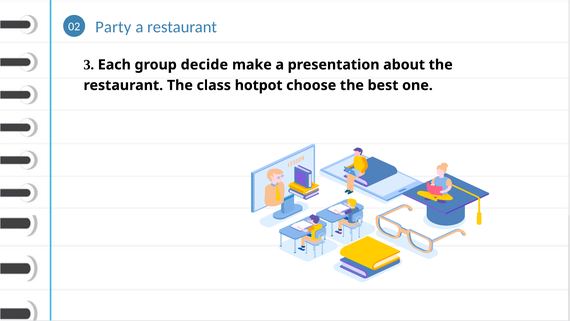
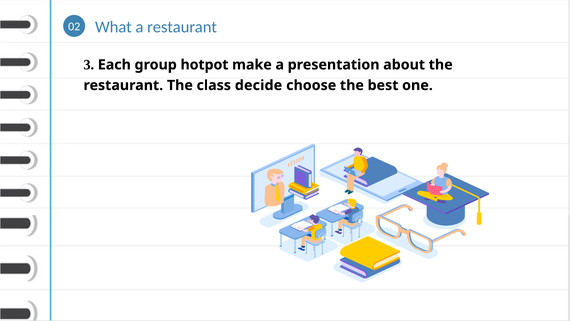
Party: Party -> What (113, 27)
decide: decide -> hotpot (204, 65)
hotpot: hotpot -> decide (259, 85)
